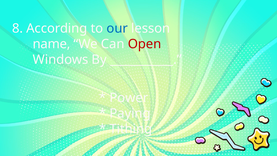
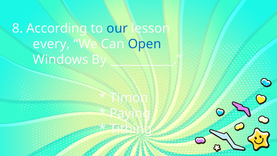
name: name -> every (51, 44)
Open colour: red -> blue (145, 44)
Power: Power -> Timon (129, 98)
